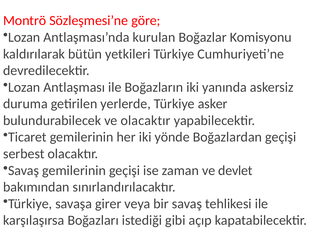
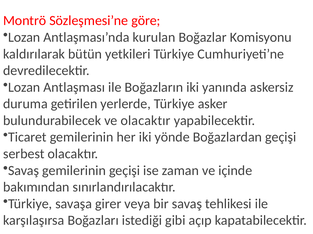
devlet: devlet -> içinde (235, 171)
